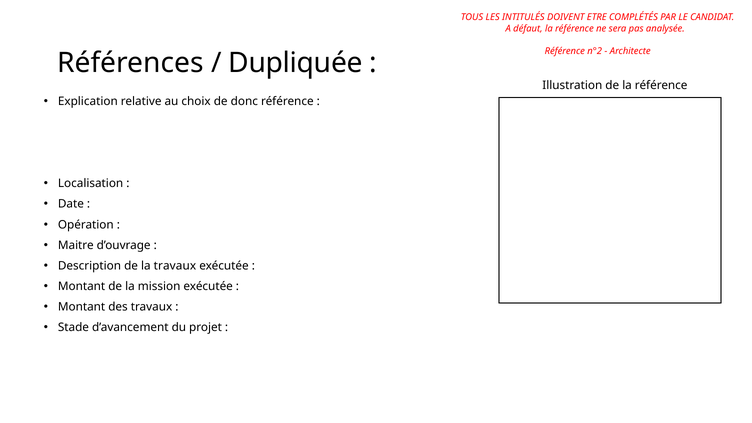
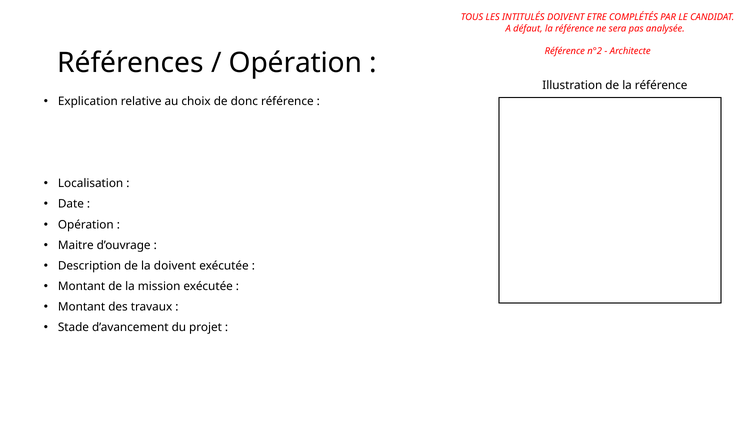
Dupliquée: Dupliquée -> Opération (295, 63)
la travaux: travaux -> doivent (175, 266)
